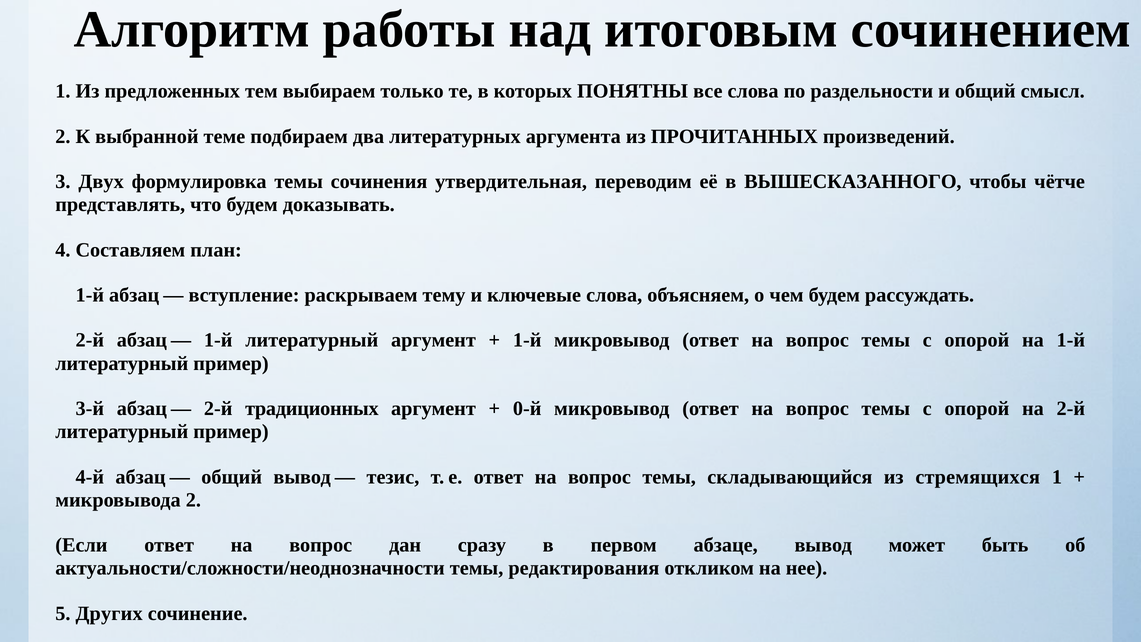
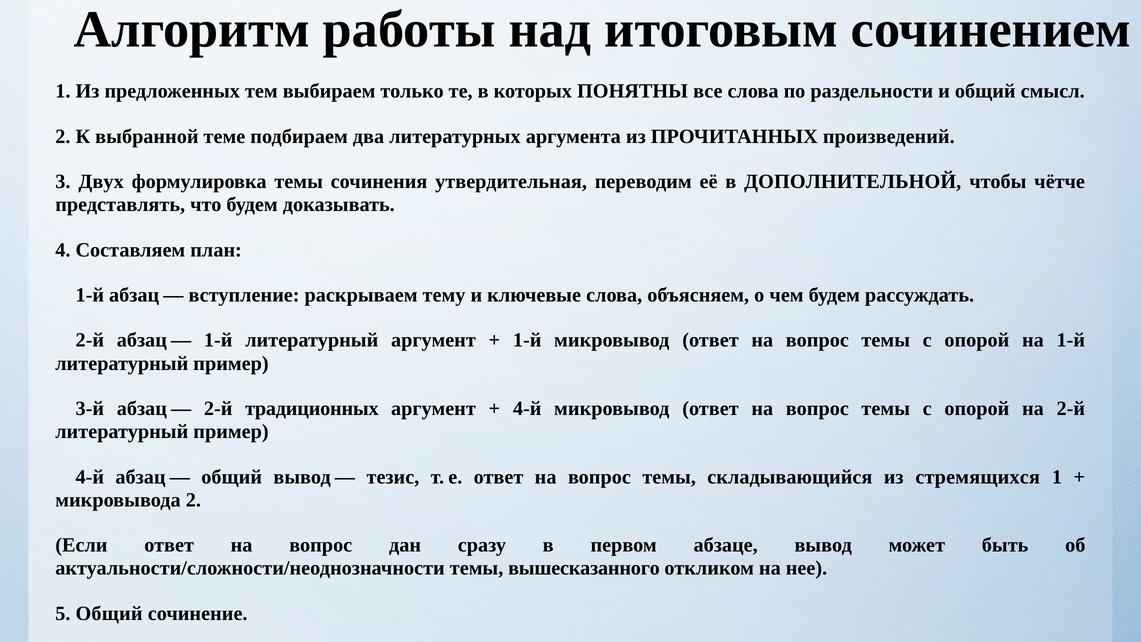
ВЫШЕСКАЗАННОГО: ВЫШЕСКАЗАННОГО -> ДОПОЛНИТЕЛЬНОЙ (853, 182)
0-й: 0-й -> 4-й (527, 409)
редактирования: редактирования -> вышесказанного (584, 568)
5 Других: Других -> Общий (109, 613)
